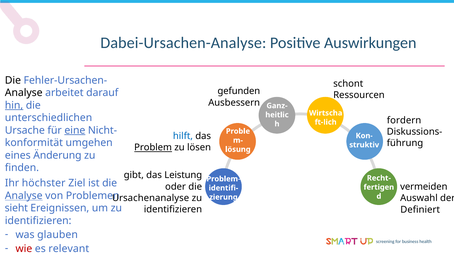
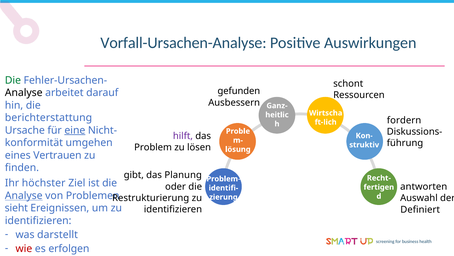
Dabei-Ursachen-Analyse: Dabei-Ursachen-Analyse -> Vorfall-Ursachen-Analyse (183, 43)
Die colour: black -> green (13, 80)
hin underline: present -> none (14, 105)
unterschiedlichen: unterschiedlichen -> berichterstattung (49, 117)
hilft colour: blue -> purple (183, 136)
Problem underline: present -> none (153, 147)
Änderung: Änderung -> Vertrauen (57, 155)
Leistung: Leistung -> Planung (183, 175)
vermeiden: vermeiden -> antworten (424, 186)
Ursachenanalyse: Ursachenanalyse -> Restrukturierung (151, 197)
glauben: glauben -> darstellt (58, 234)
relevant: relevant -> erfolgen (69, 248)
